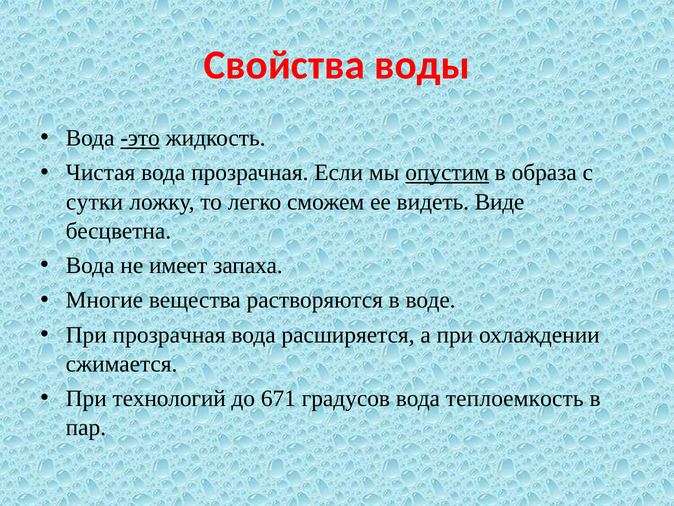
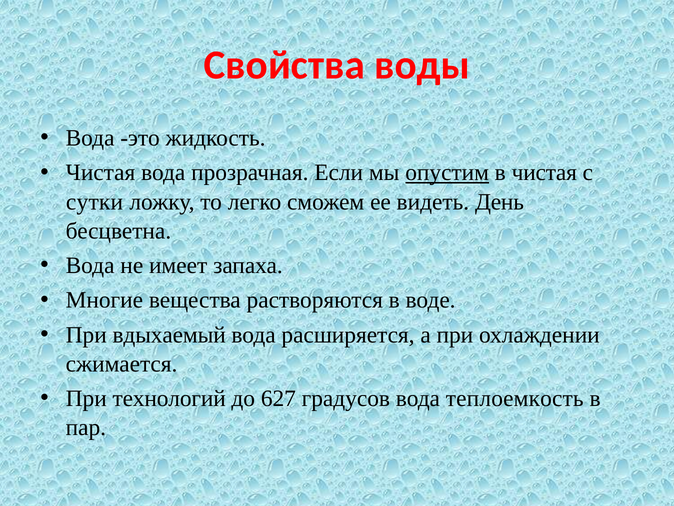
это underline: present -> none (140, 138)
в образа: образа -> чистая (544, 173)
Виде: Виде -> День (499, 202)
При прозрачная: прозрачная -> вдыхаемый (169, 335)
671: 671 -> 627 (278, 398)
